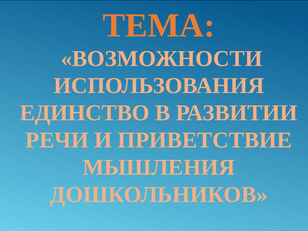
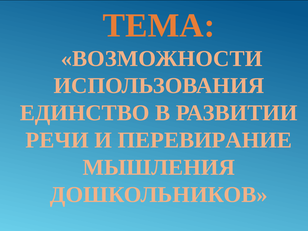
ПРИВЕТСТВИЕ: ПРИВЕТСТВИЕ -> ПЕРЕВИРАНИЕ (205, 140)
